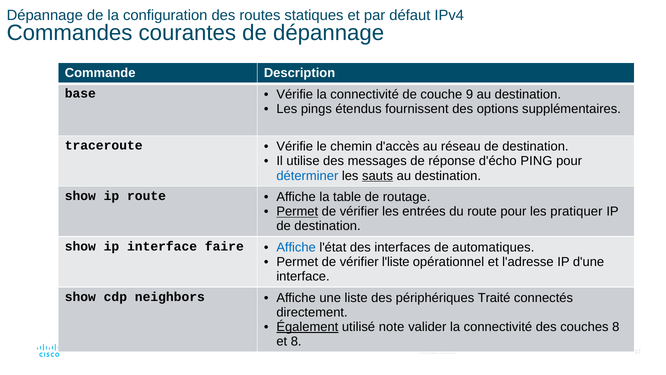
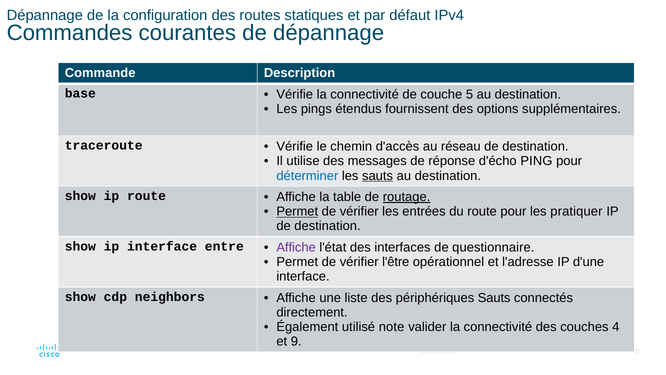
9: 9 -> 5 (469, 94)
routage underline: none -> present (407, 197)
faire: faire -> entre (224, 246)
Affiche colour: blue -> purple (296, 247)
automatiques: automatiques -> questionnaire (493, 247)
l'liste: l'liste -> l'être (396, 262)
périphériques Traité: Traité -> Sauts (494, 298)
Également underline: present -> none (307, 327)
couches 8: 8 -> 4 (616, 327)
et 8: 8 -> 9 (296, 341)
